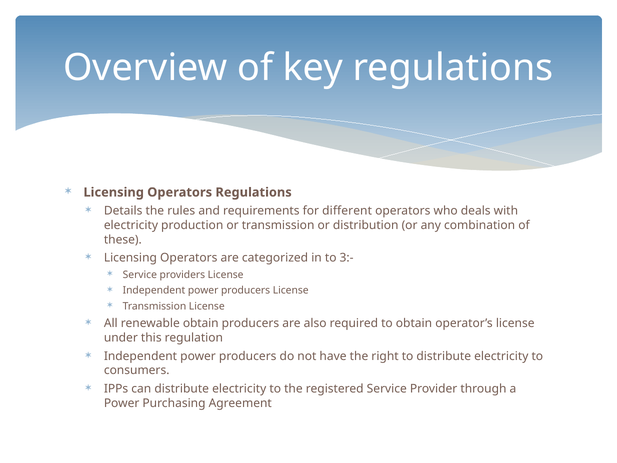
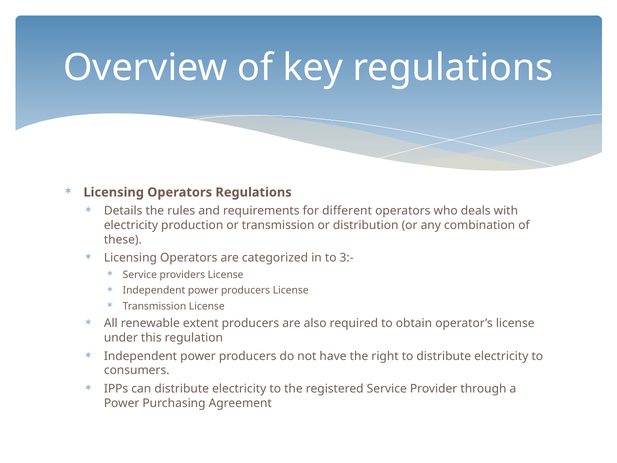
renewable obtain: obtain -> extent (201, 323)
